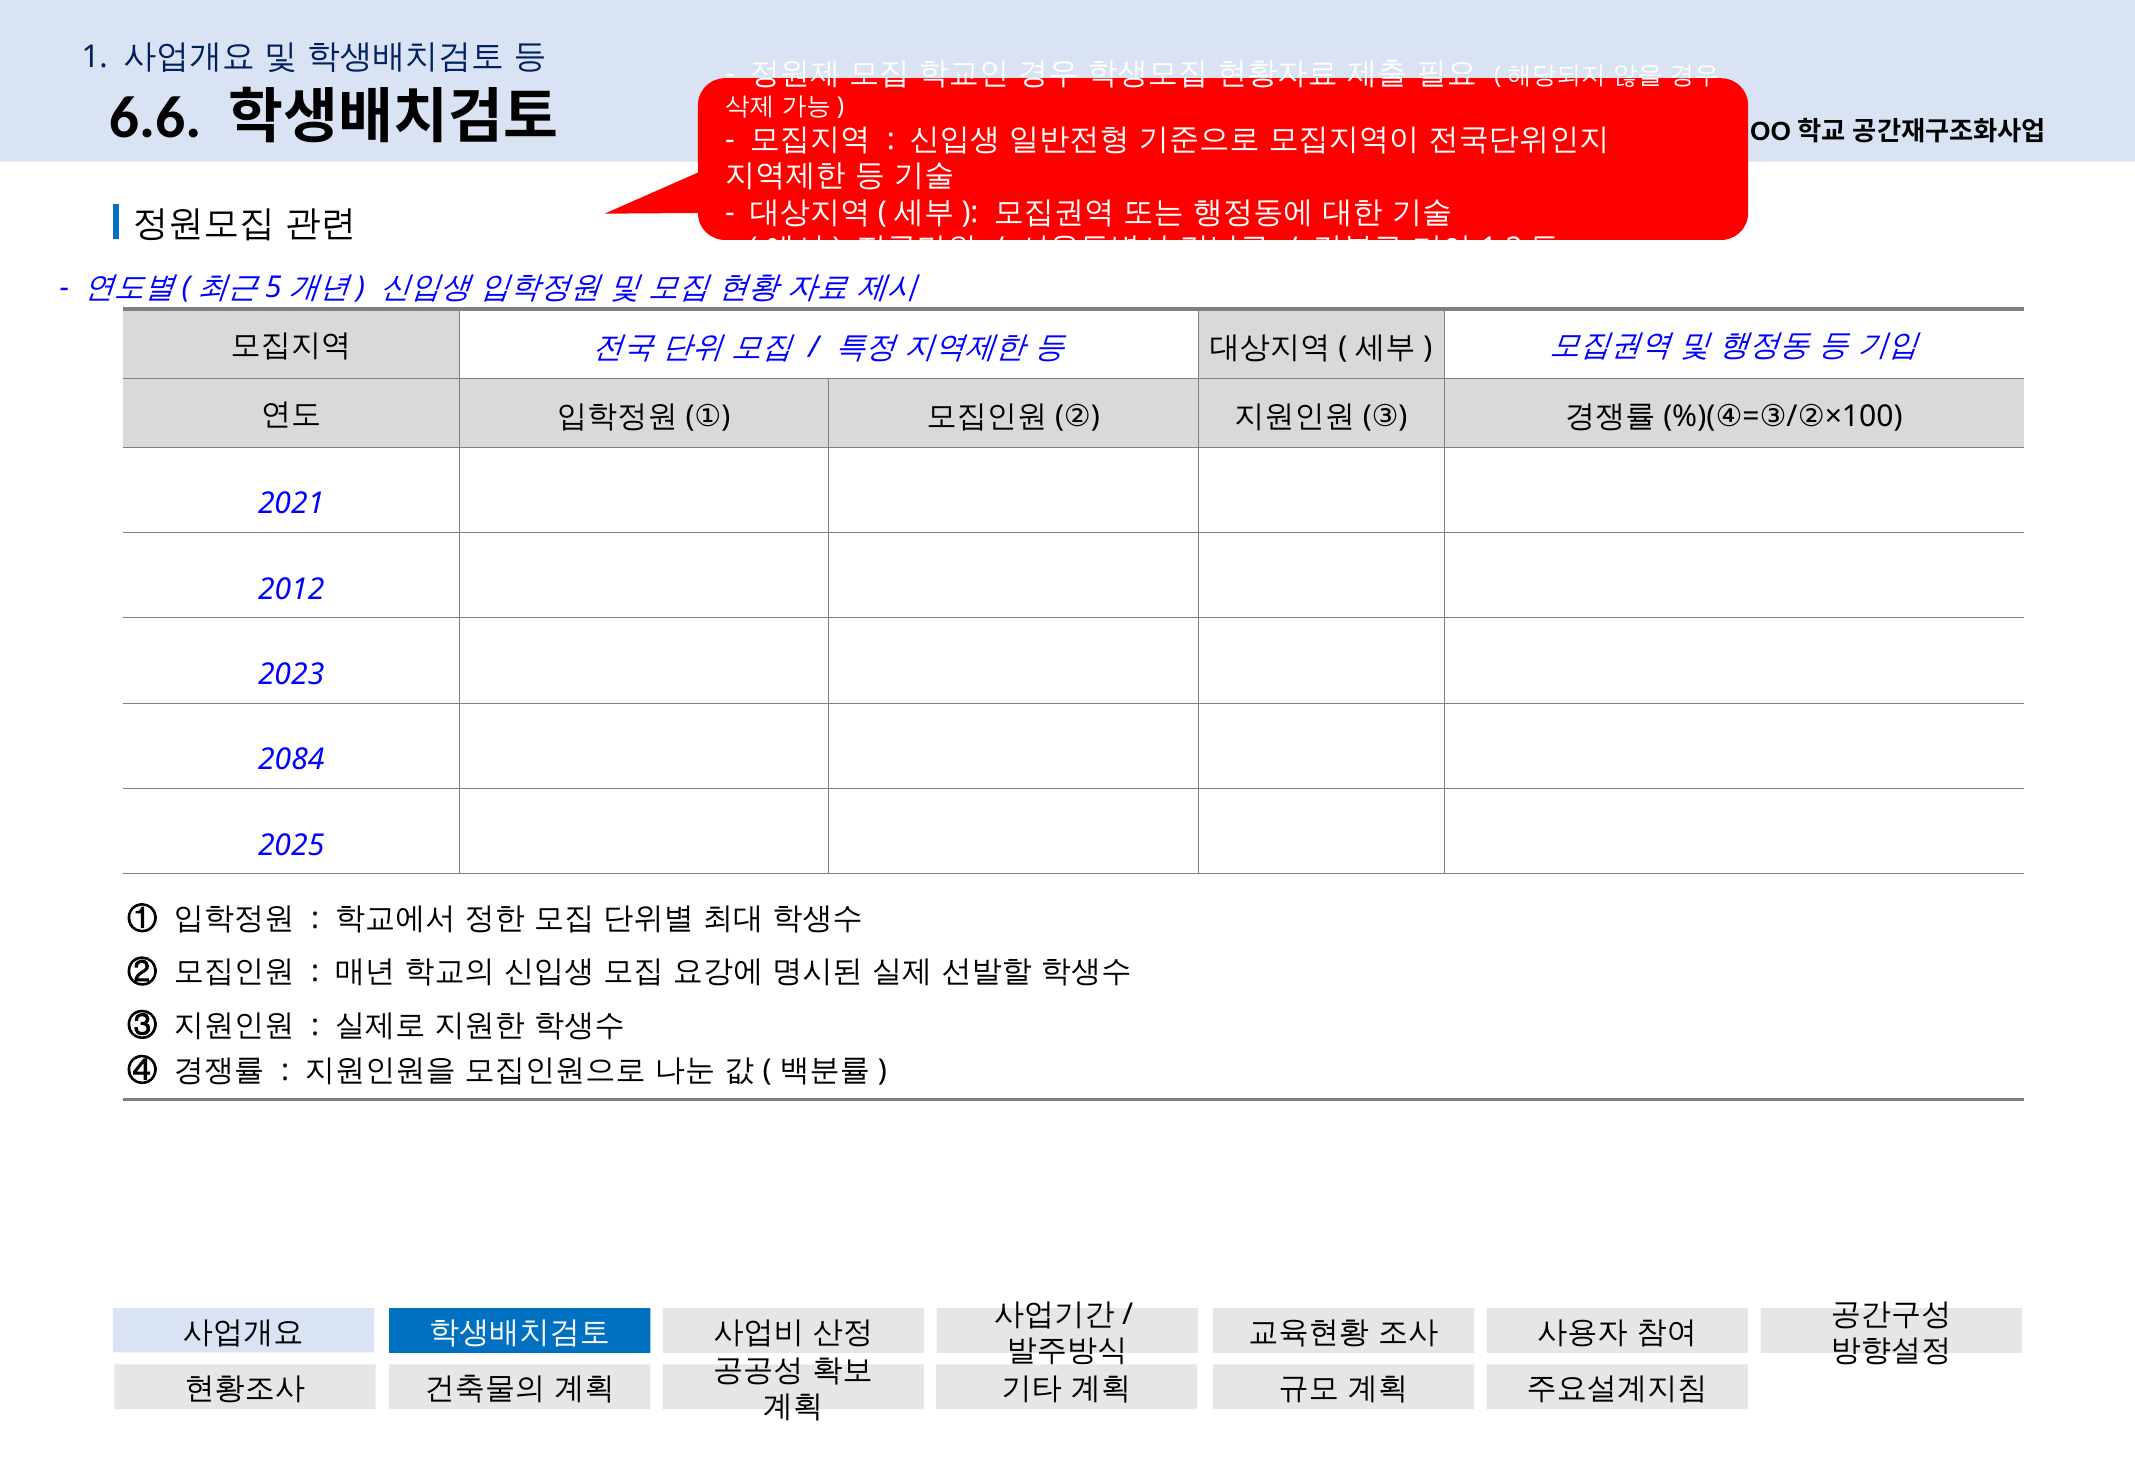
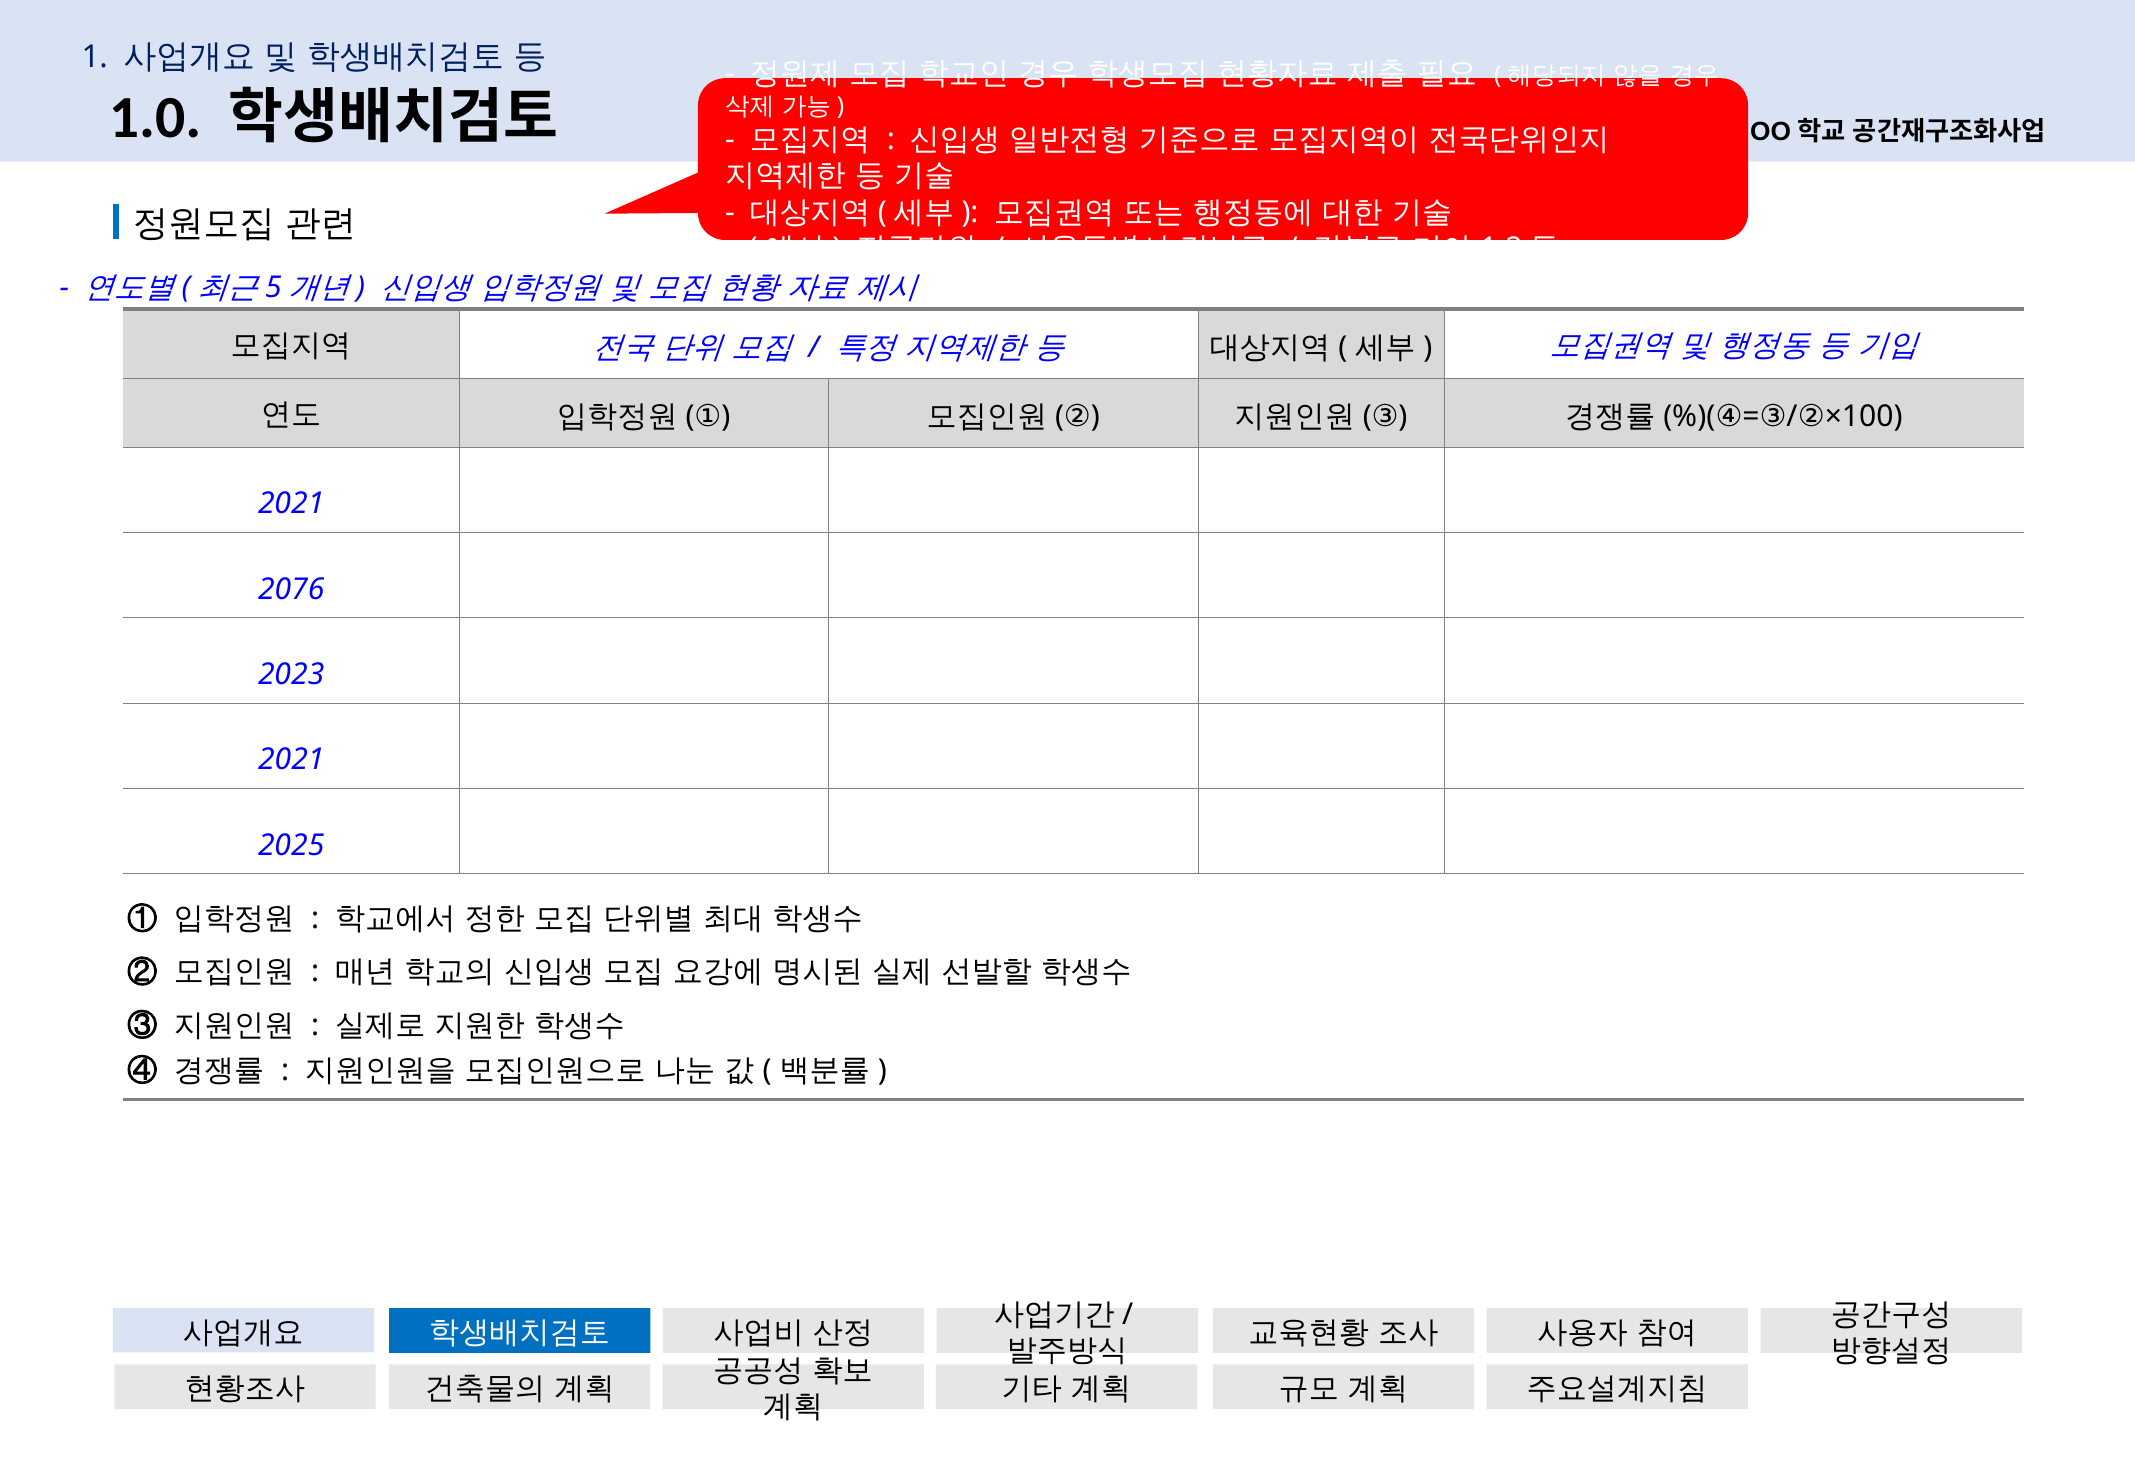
6.6: 6.6 -> 1.0 (155, 118)
2012: 2012 -> 2076 (291, 589)
2084: 2084 -> 2021 (291, 760)
